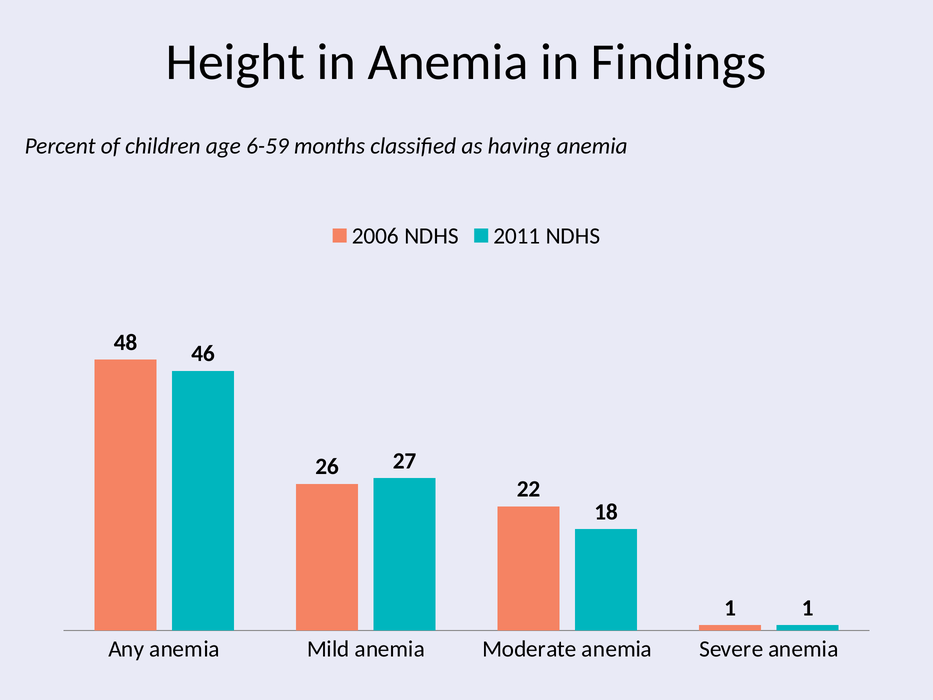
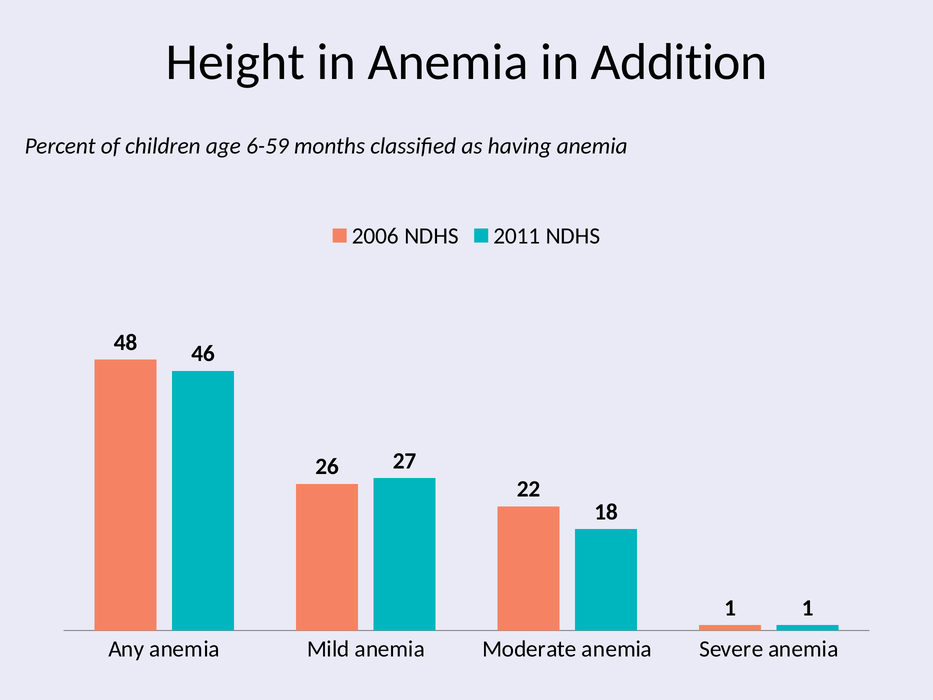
Findings: Findings -> Addition (679, 62)
